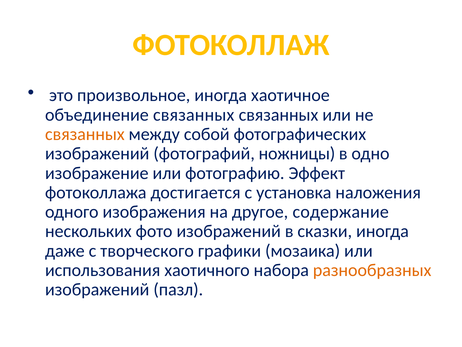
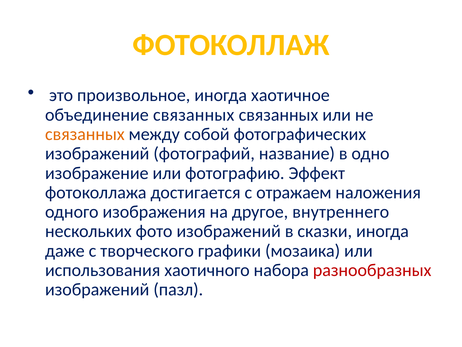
ножницы: ножницы -> название (297, 153)
установка: установка -> отражаем (294, 192)
содержание: содержание -> внутреннего (341, 212)
разнообразных colour: orange -> red (372, 270)
